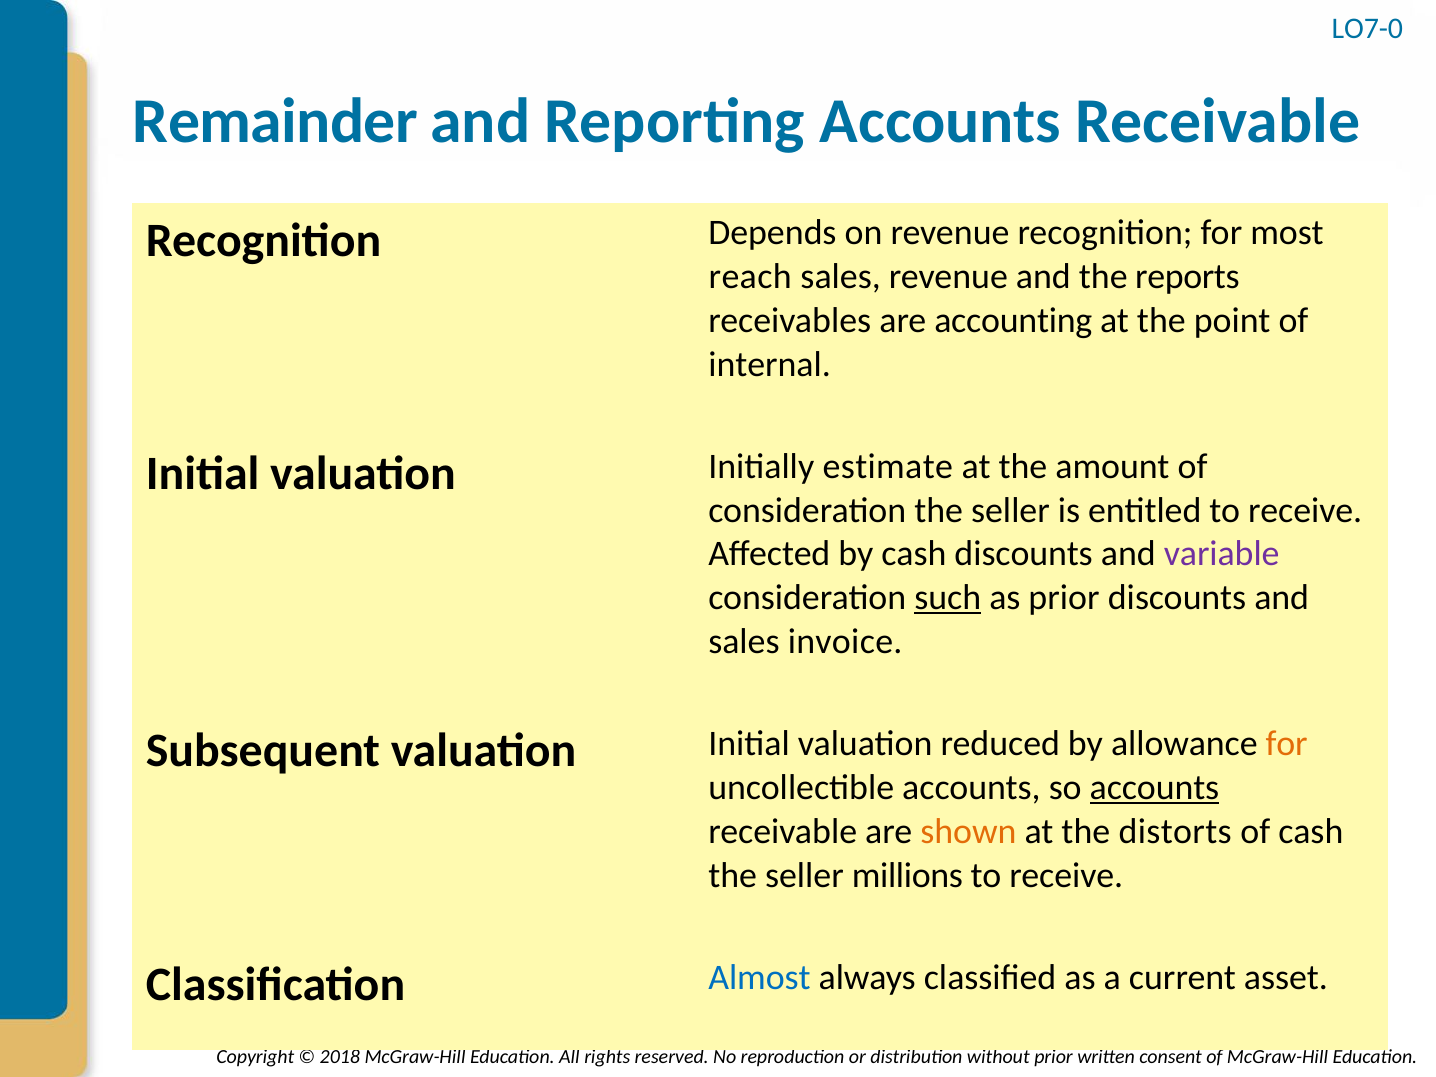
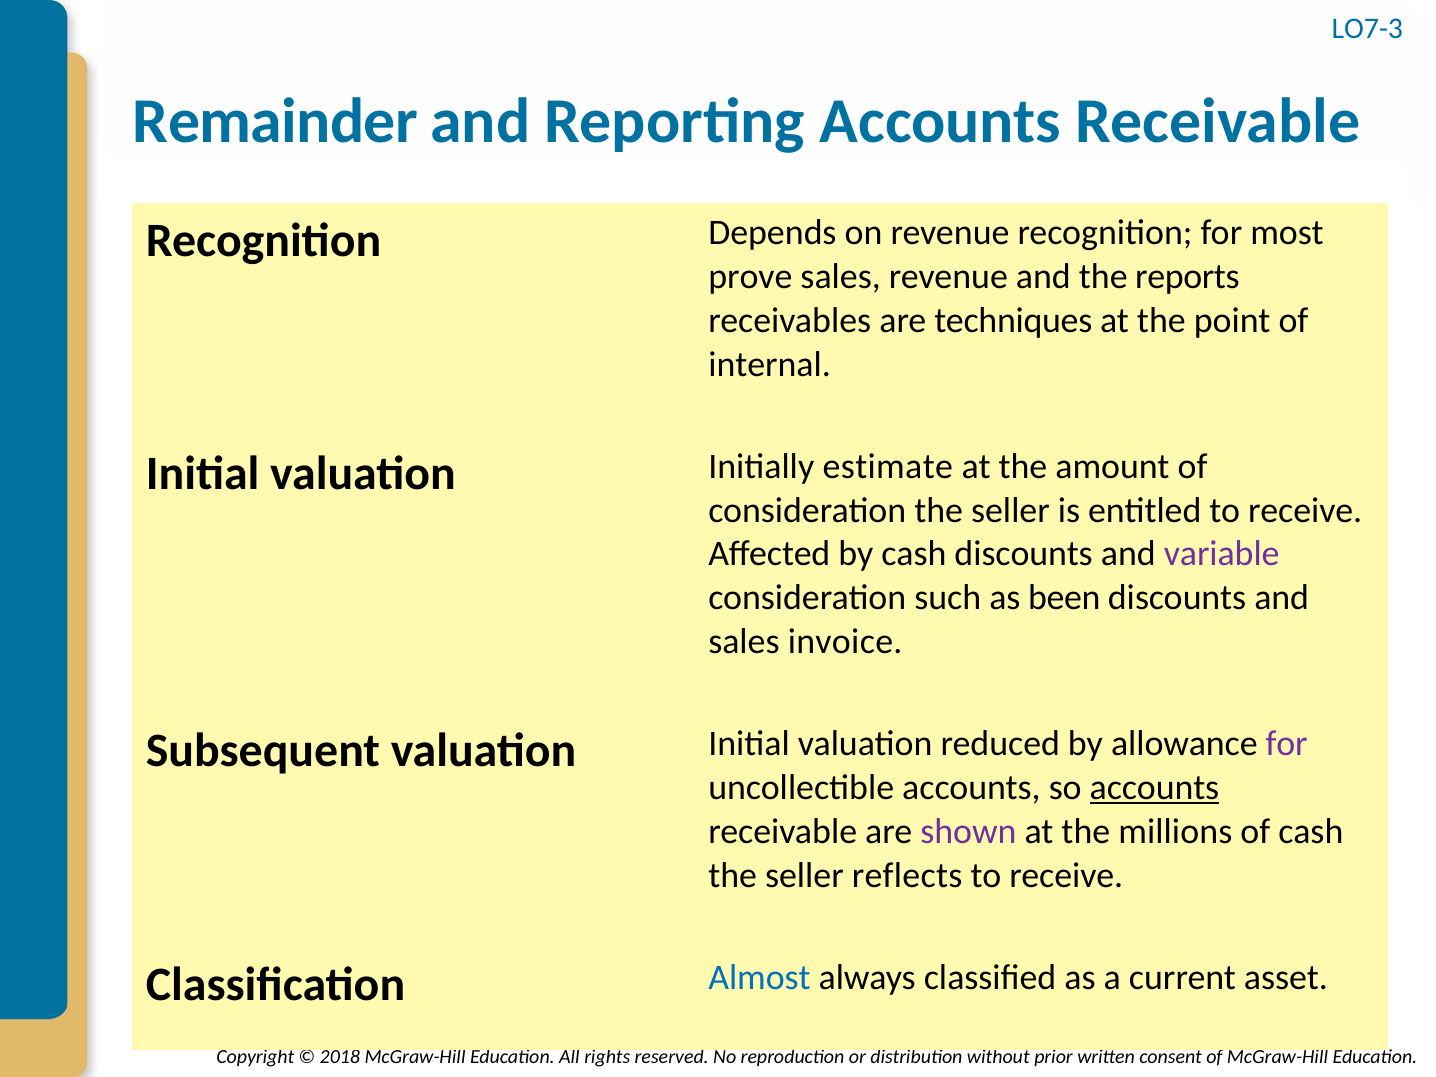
LO7-0: LO7-0 -> LO7-3 (1367, 28)
reach: reach -> prove (750, 277)
accounting: accounting -> techniques (1013, 321)
such underline: present -> none (948, 598)
as prior: prior -> been (1064, 598)
for colour: orange -> purple (1287, 744)
shown colour: orange -> purple (968, 831)
distorts: distorts -> millions (1175, 831)
millions: millions -> reflects (907, 875)
